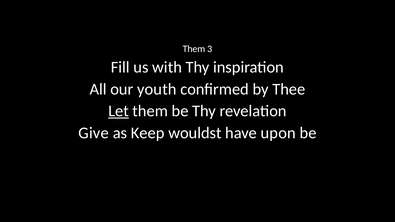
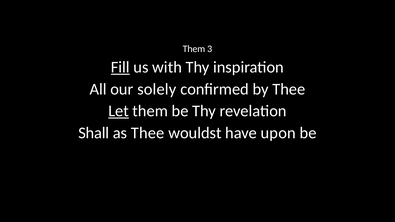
Fill underline: none -> present (120, 67)
youth: youth -> solely (157, 89)
Give: Give -> Shall (94, 133)
as Keep: Keep -> Thee (148, 133)
